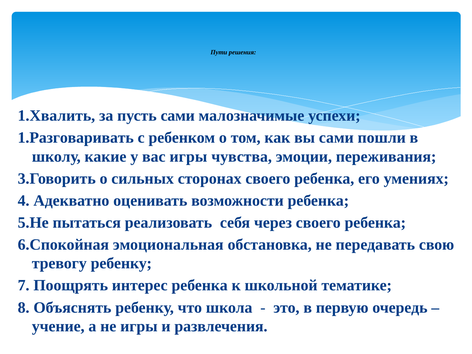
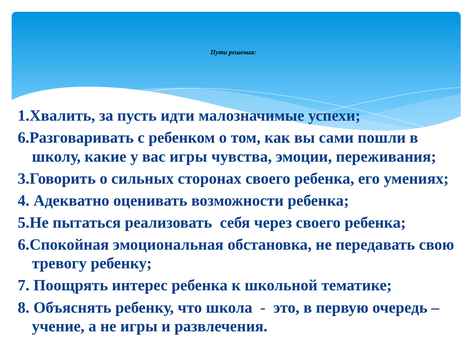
пусть сами: сами -> идти (178, 116)
1.Разговаривать: 1.Разговаривать -> 6.Разговаривать (76, 138)
